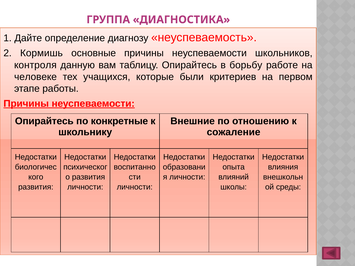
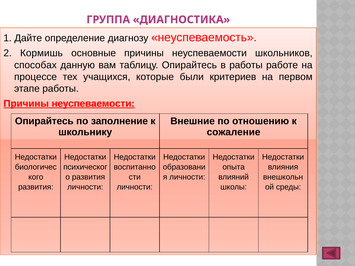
контроля: контроля -> способах (35, 65)
в борьбу: борьбу -> работы (246, 65)
человеке: человеке -> процессе (36, 77)
конкретные: конкретные -> заполнение (119, 121)
